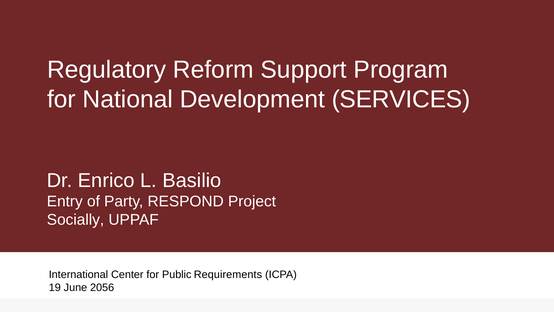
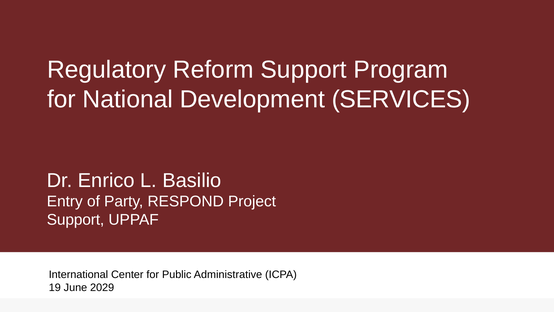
Socially: Socially -> Support (76, 220)
Requirements: Requirements -> Administrative (228, 274)
2056: 2056 -> 2029 (102, 287)
